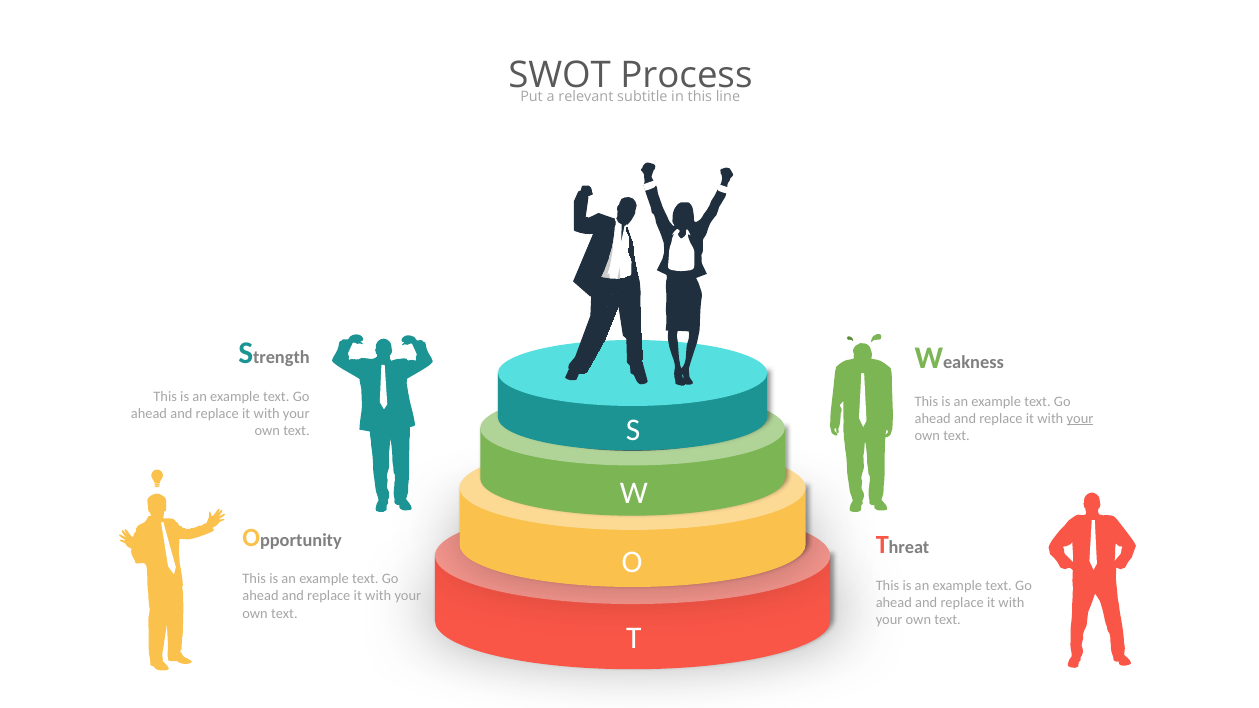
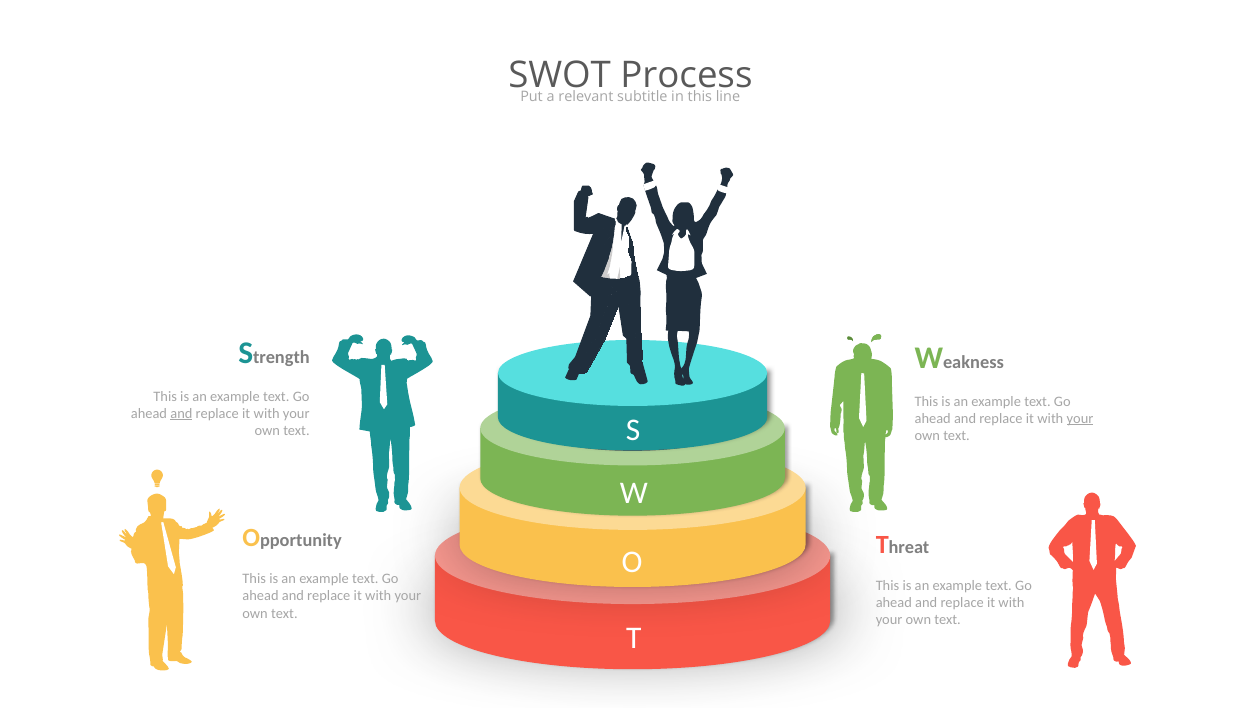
and underline: none -> present (181, 414)
